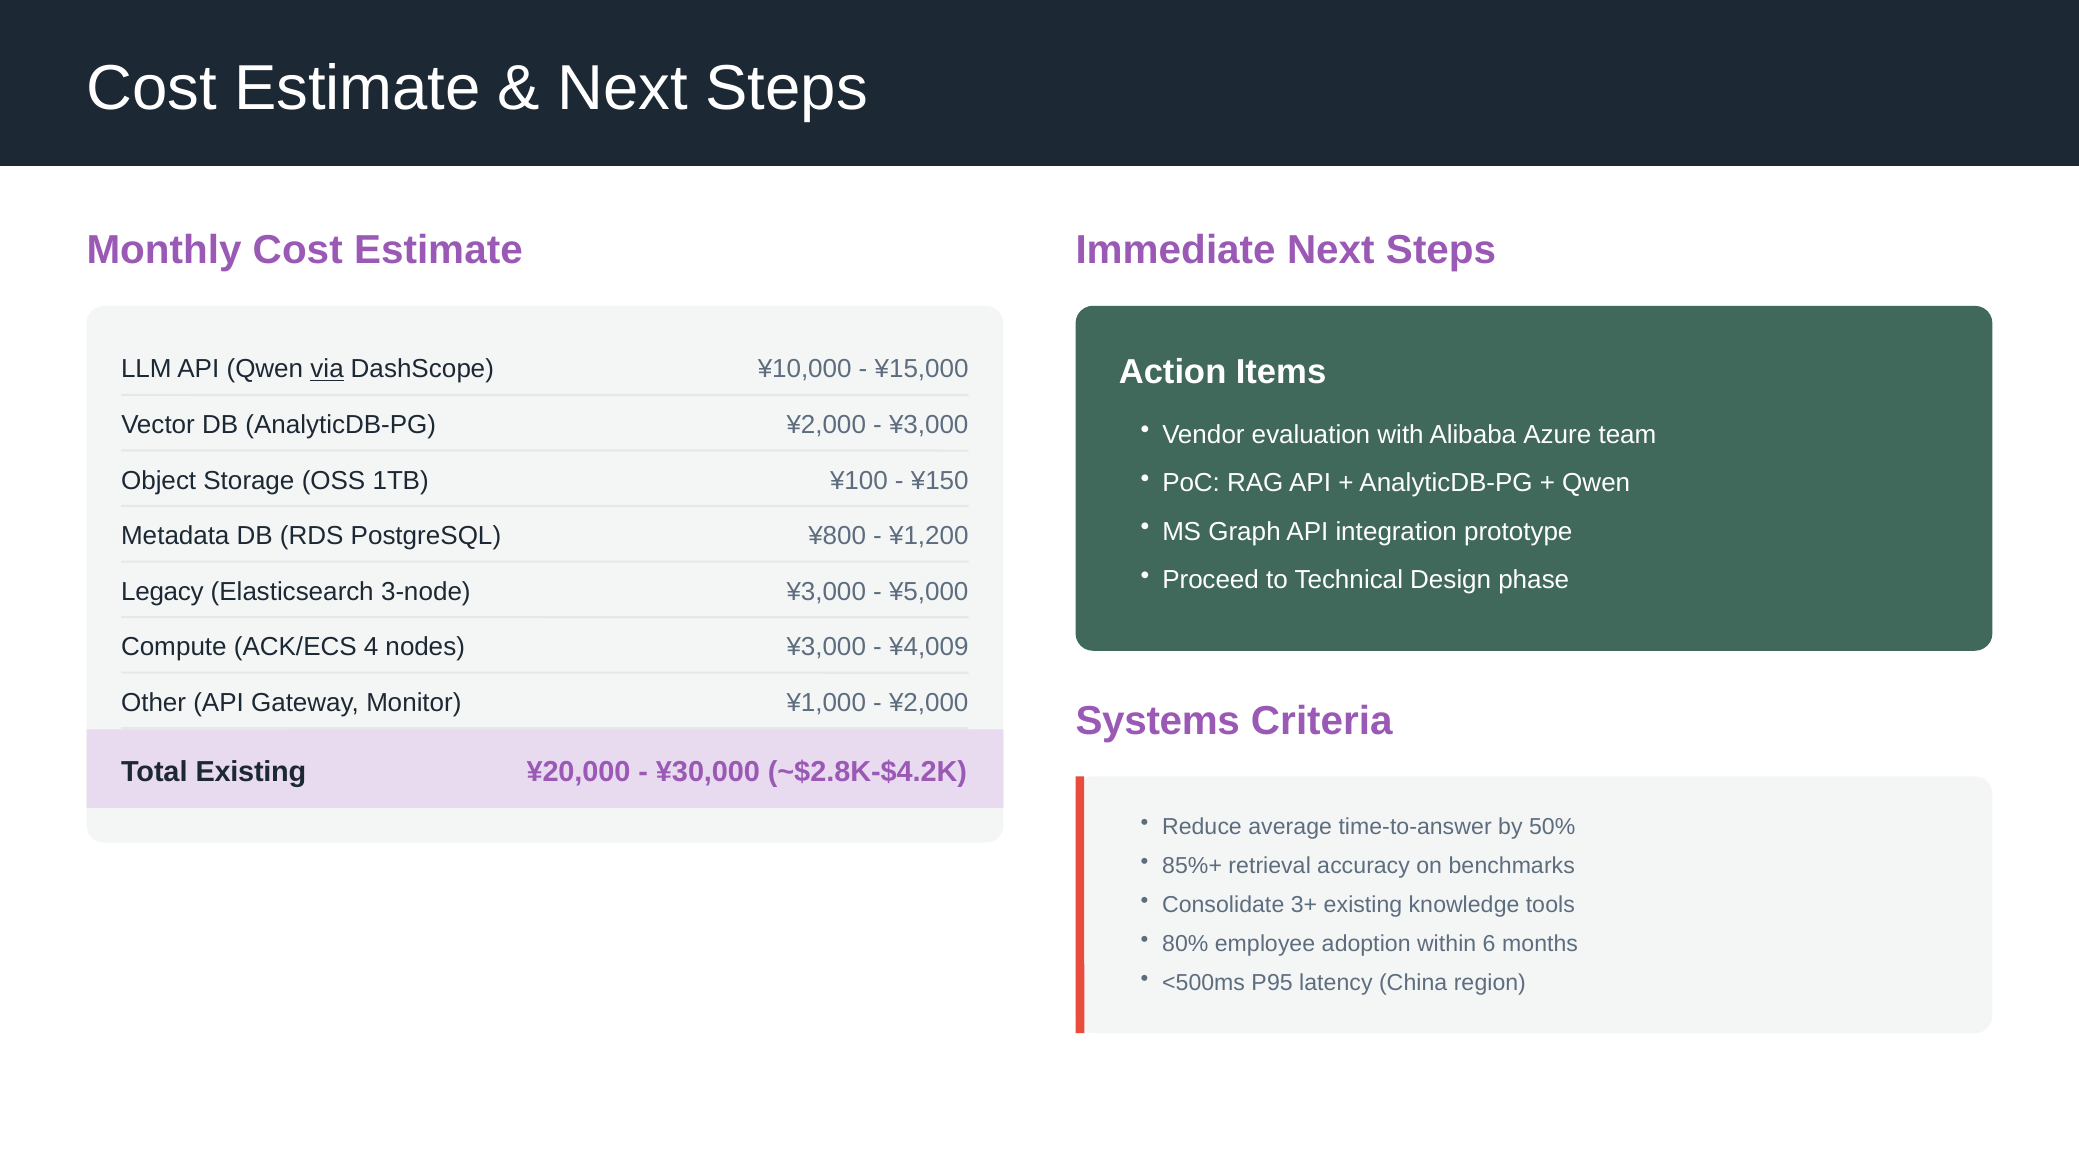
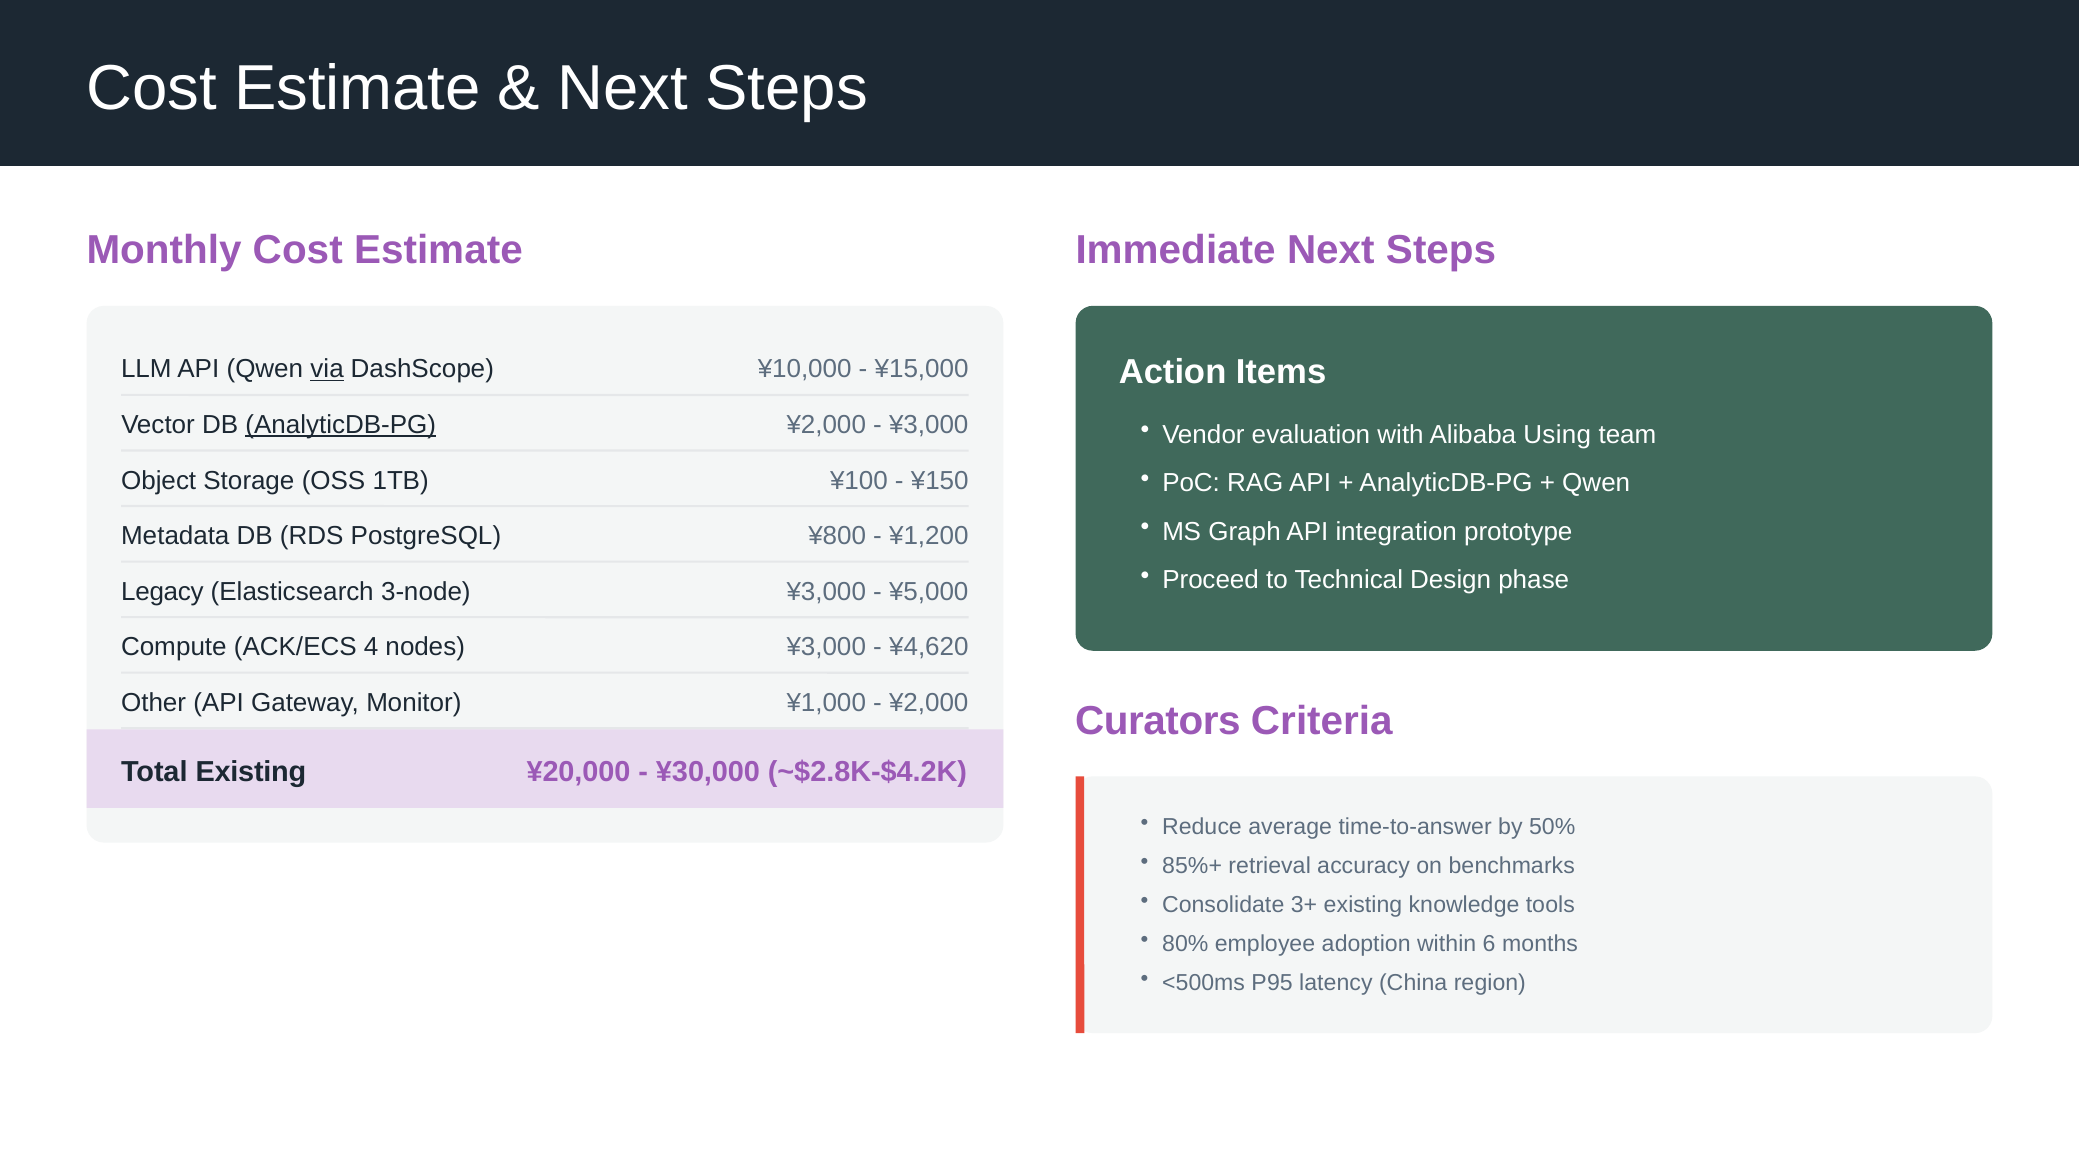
AnalyticDB-PG underline: none -> present (341, 425)
Azure: Azure -> Using (1557, 435)
¥4,009: ¥4,009 -> ¥4,620 (929, 647)
Systems: Systems -> Curators (1158, 721)
